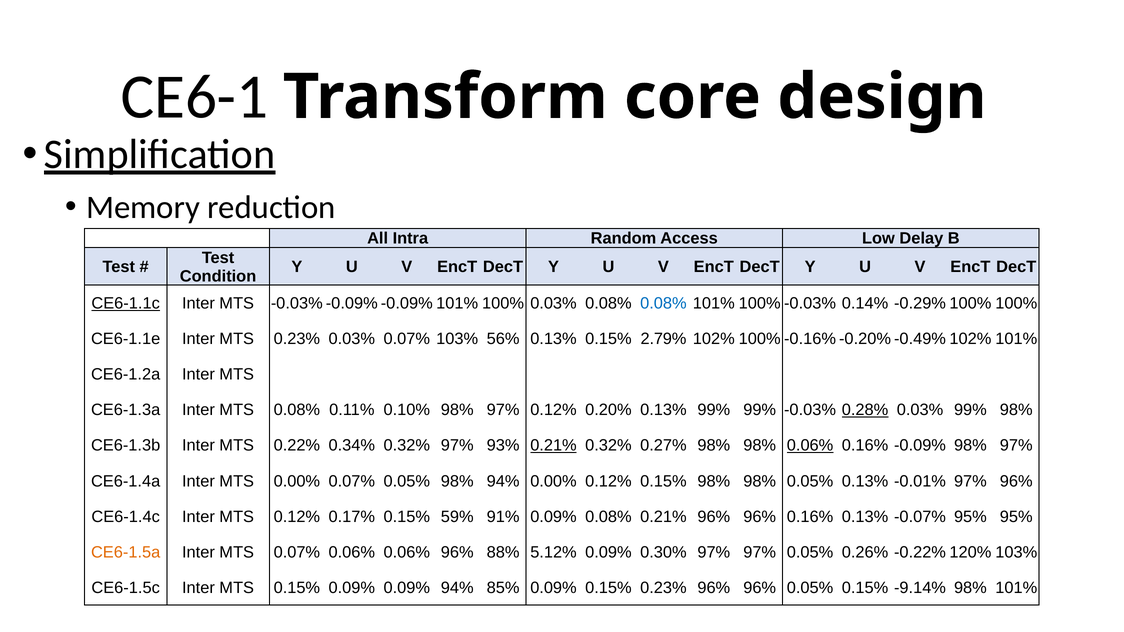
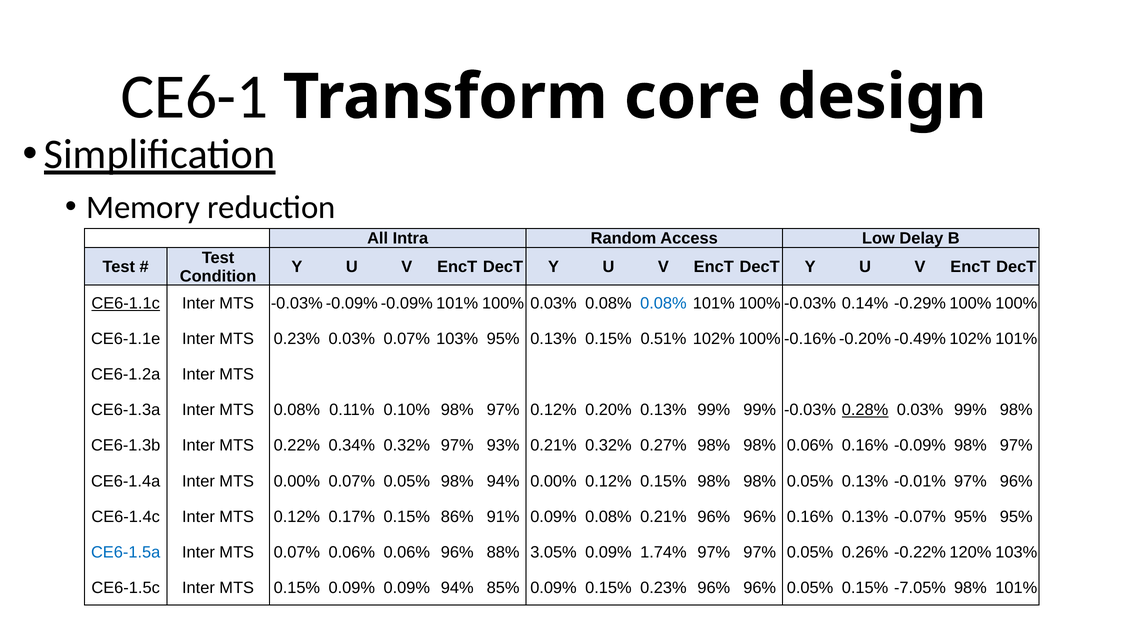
103% 56%: 56% -> 95% (503, 339)
2.79%: 2.79% -> 0.51% (663, 339)
0.21% underline: present -> none (553, 446)
0.06% underline: present -> none (810, 446)
59%: 59% -> 86% (457, 517)
CE6-1.5a colour: orange -> blue (126, 552)
5.12%: 5.12% -> 3.05% (553, 552)
0.30%: 0.30% -> 1.74% (663, 552)
-9.14%: -9.14% -> -7.05% (920, 588)
